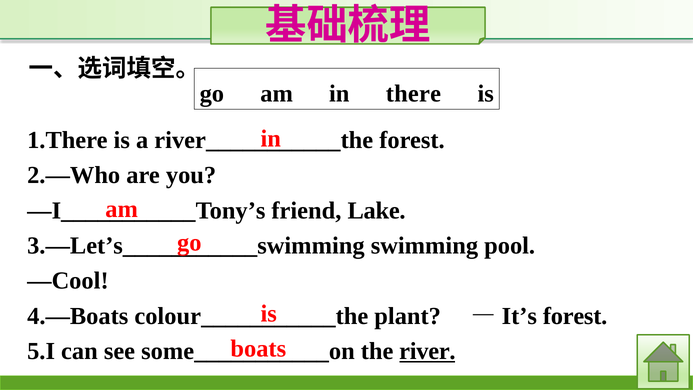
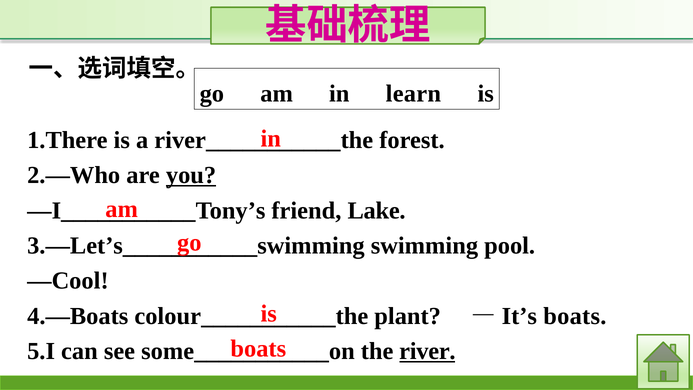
there: there -> learn (413, 93)
you underline: none -> present (191, 175)
forest: forest -> boats (575, 316)
